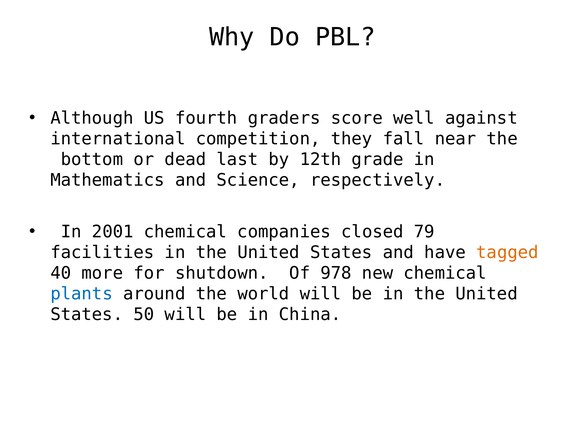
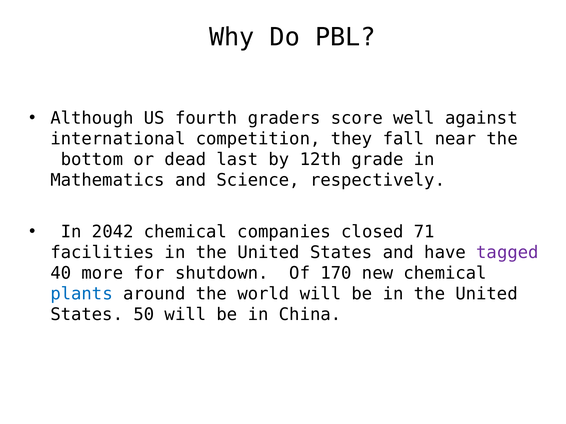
2001: 2001 -> 2042 (113, 232)
79: 79 -> 71 (424, 232)
tagged colour: orange -> purple (507, 253)
978: 978 -> 170 (336, 273)
